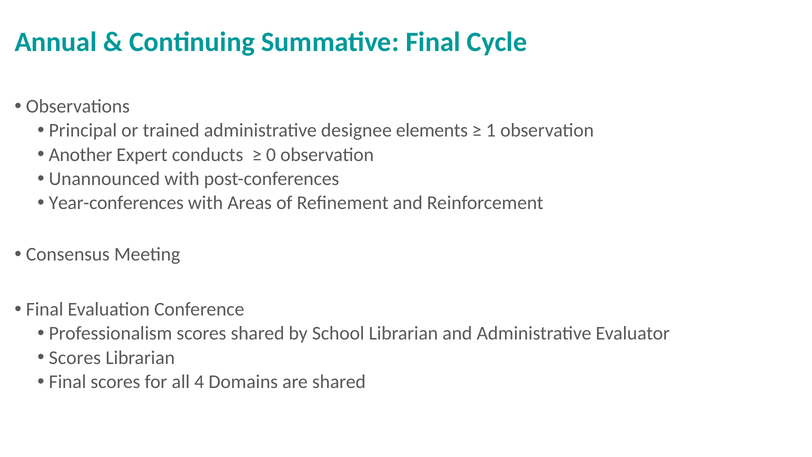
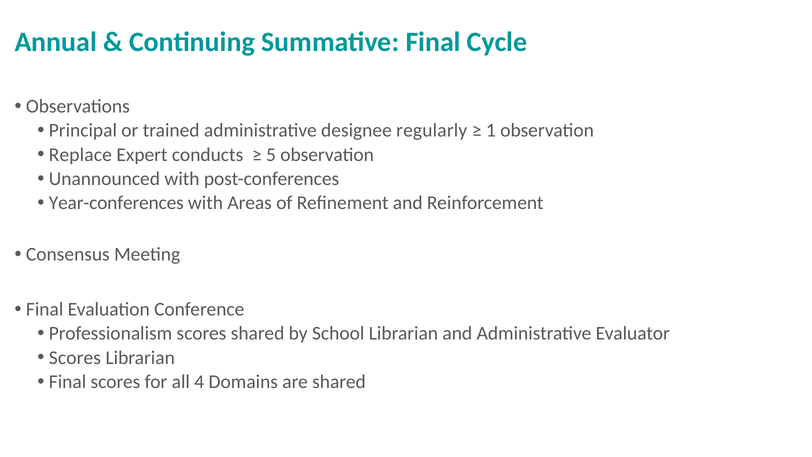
elements: elements -> regularly (432, 130)
Another: Another -> Replace (80, 155)
0: 0 -> 5 (271, 155)
